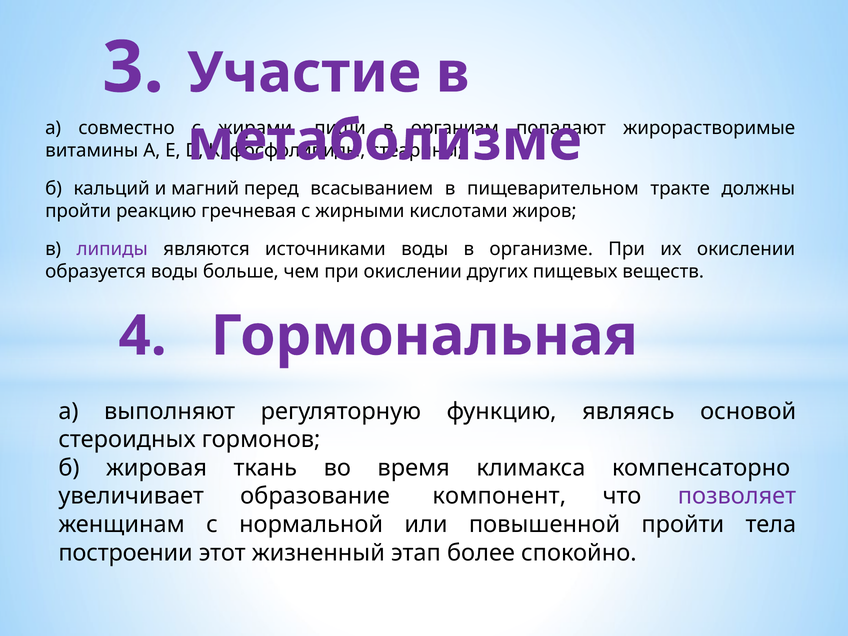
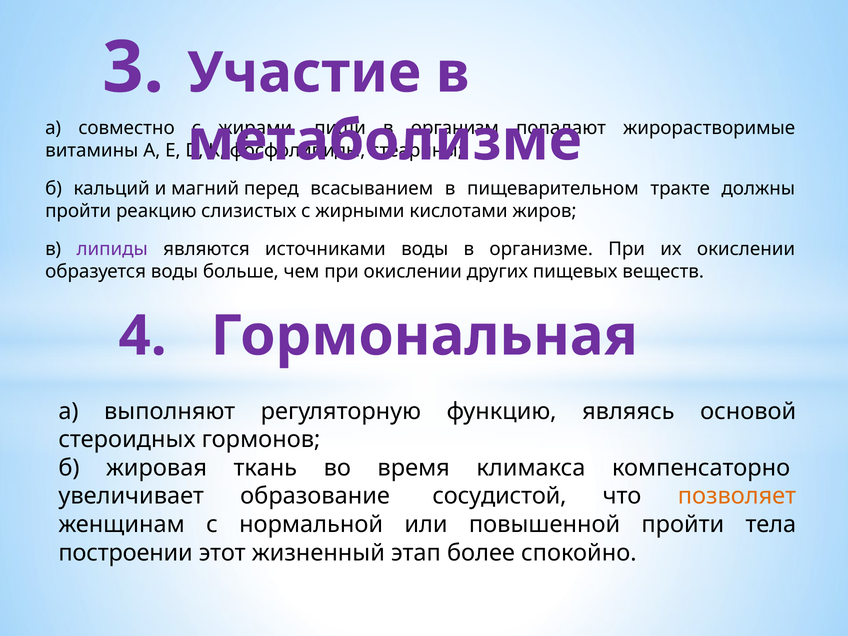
гречневая: гречневая -> слизистых (249, 211)
компонент: компонент -> сосудистой (499, 496)
позволяет colour: purple -> orange (737, 496)
